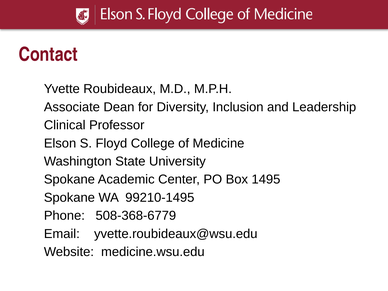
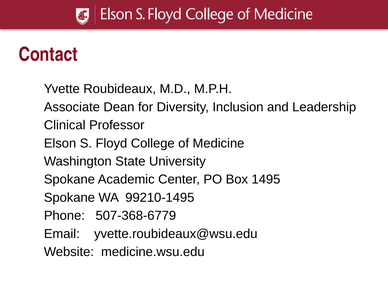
508-368-6779: 508-368-6779 -> 507-368-6779 (136, 216)
